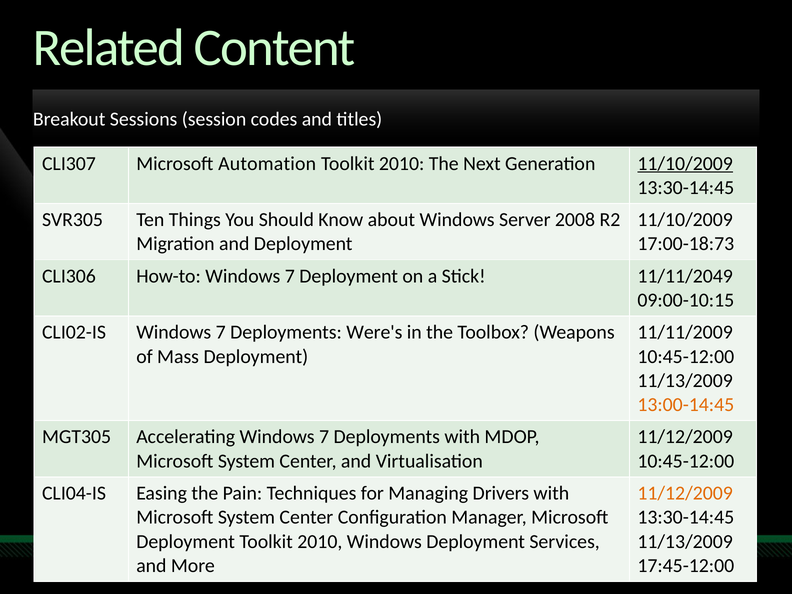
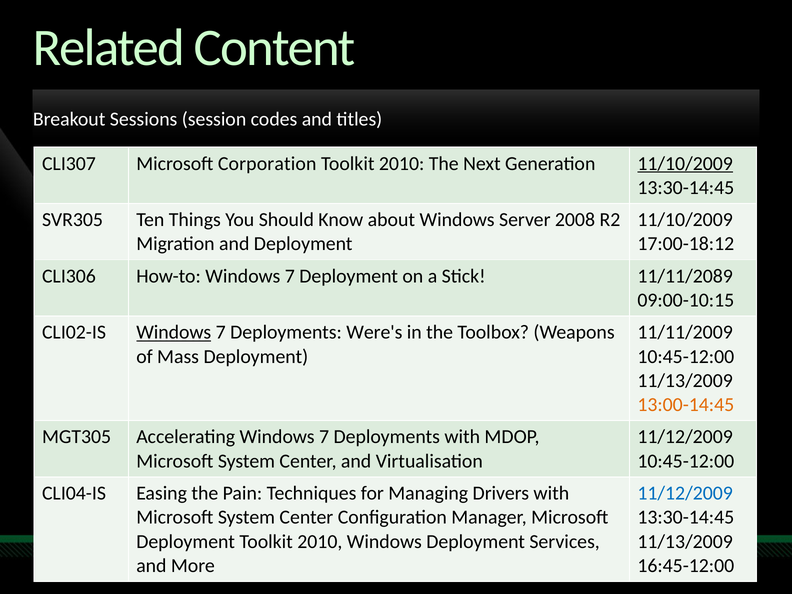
Automation: Automation -> Corporation (267, 163)
17:00-18:73: 17:00-18:73 -> 17:00-18:12 (686, 244)
11/11/2049: 11/11/2049 -> 11/11/2089 (685, 276)
Windows underline: none -> present (174, 332)
11/12/2009 colour: orange -> blue (685, 493)
17:45-12:00: 17:45-12:00 -> 16:45-12:00 (686, 566)
